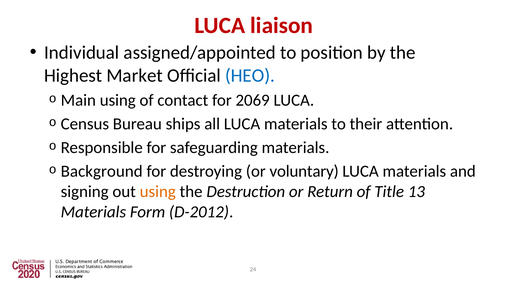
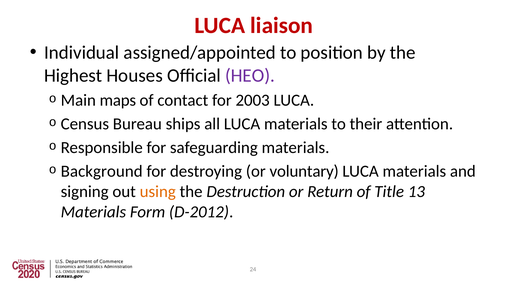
Market: Market -> Houses (135, 75)
HEO colour: blue -> purple (250, 75)
Main using: using -> maps (118, 100)
2069: 2069 -> 2003 (253, 100)
